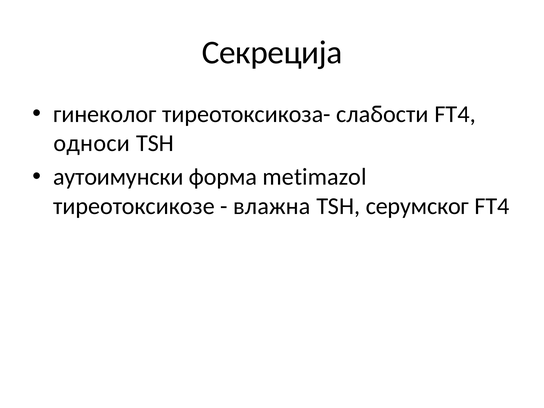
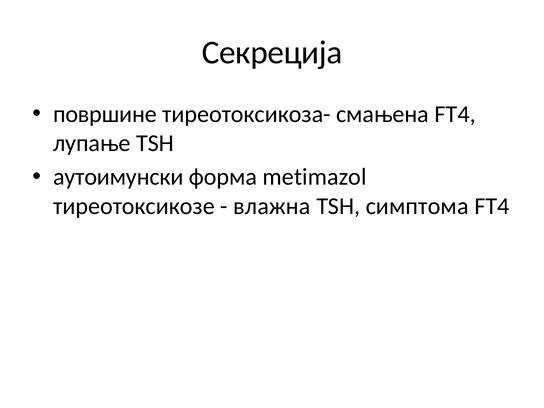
гинеколог: гинеколог -> површине (105, 114)
слабости: слабости -> смањена (383, 114)
односи: односи -> лупање (92, 143)
серумског: серумског -> симптома (417, 206)
